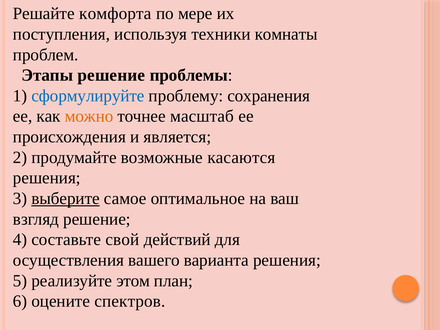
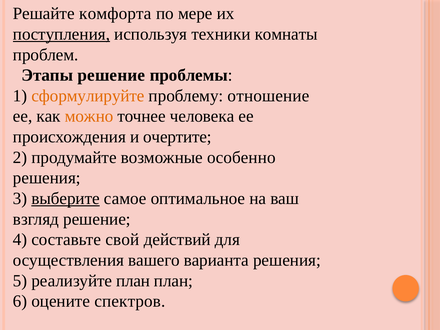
поступления underline: none -> present (61, 34)
сформулируйте colour: blue -> orange (88, 96)
сохранения: сохранения -> отношение (269, 96)
масштаб: масштаб -> человека (202, 116)
является: является -> очертите (177, 137)
касаются: касаются -> особенно (241, 157)
реализуйте этом: этом -> план (133, 281)
